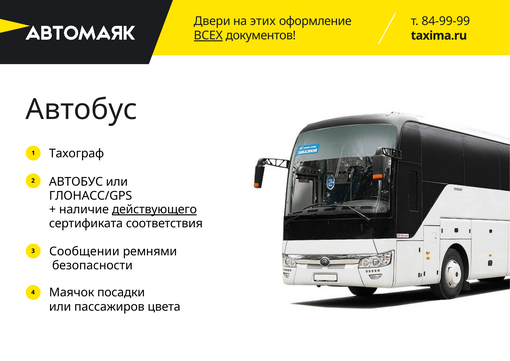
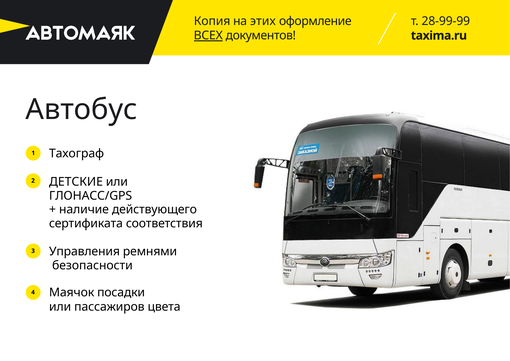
Двери: Двери -> Копия (212, 21)
84-99-99: 84-99-99 -> 28-99-99 (446, 21)
АВТОБУС: АВТОБУС -> ДЕТСКИЕ (76, 182)
действующего underline: present -> none (154, 209)
Сообщении: Сообщении -> Управления (84, 251)
